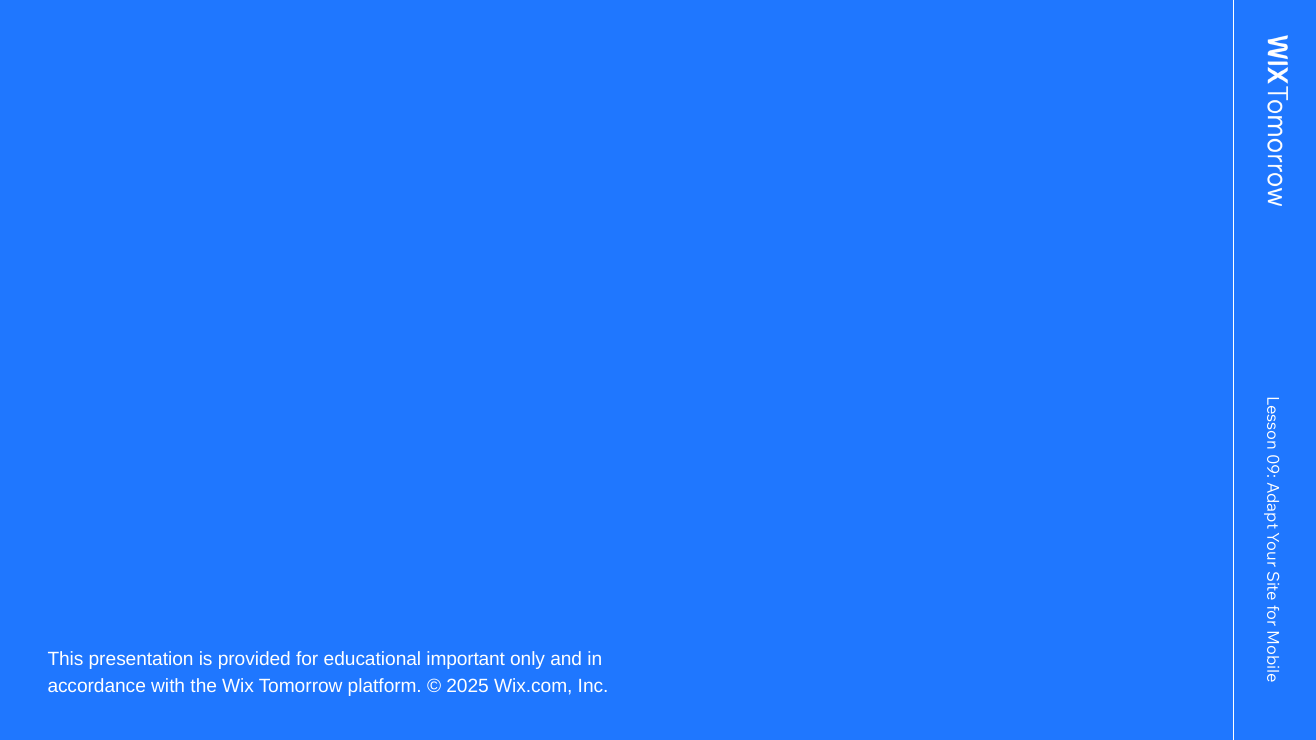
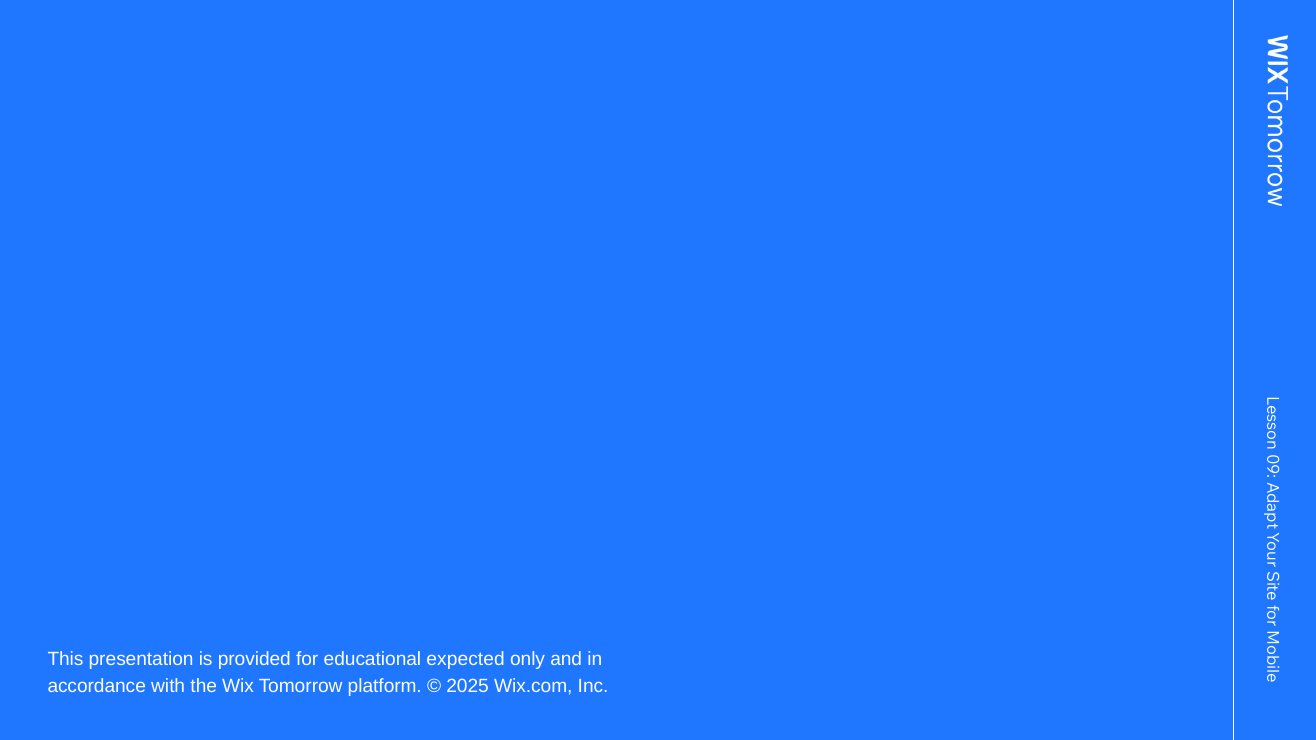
important: important -> expected (466, 660)
